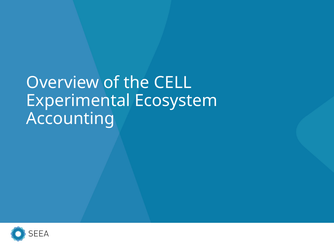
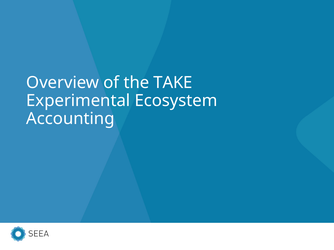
CELL: CELL -> TAKE (173, 83)
